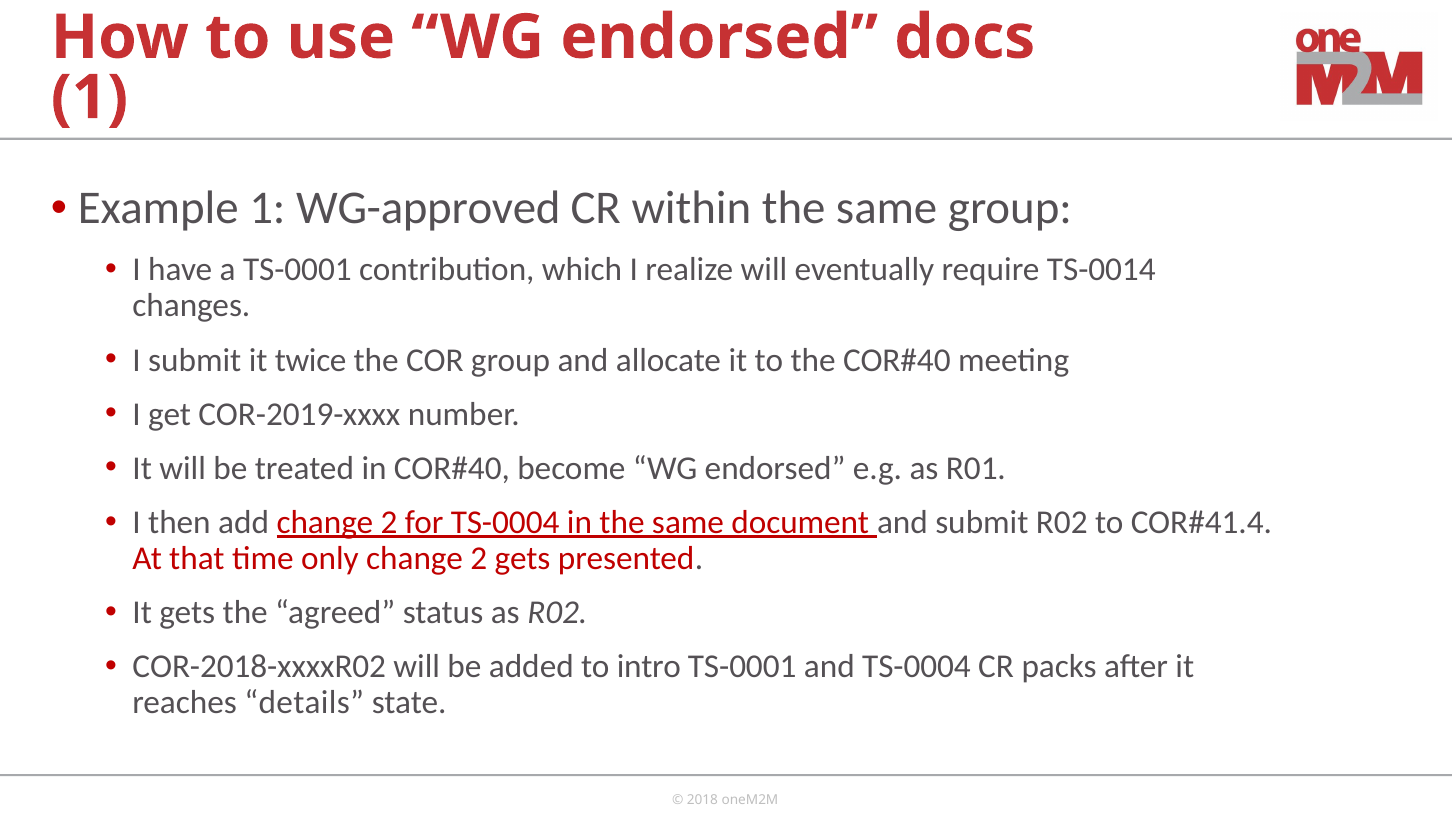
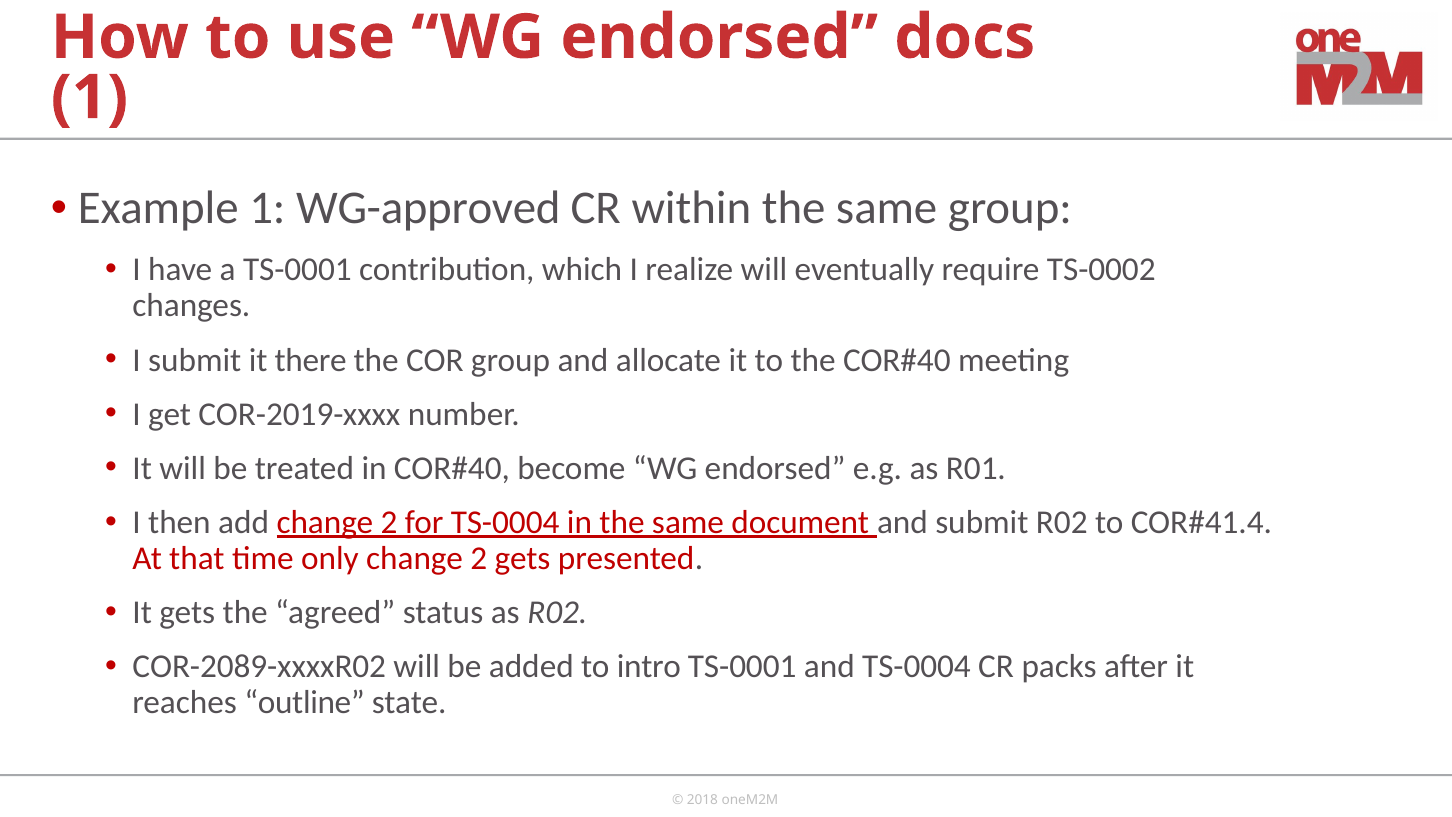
TS-0014: TS-0014 -> TS-0002 (1101, 270)
twice: twice -> there (311, 360)
COR-2018-xxxxR02: COR-2018-xxxxR02 -> COR-2089-xxxxR02 (259, 666)
details: details -> outline (305, 702)
